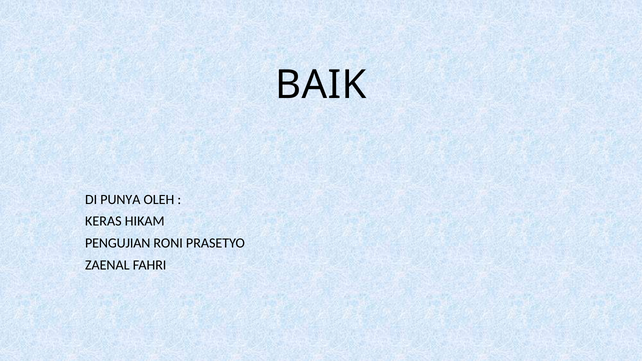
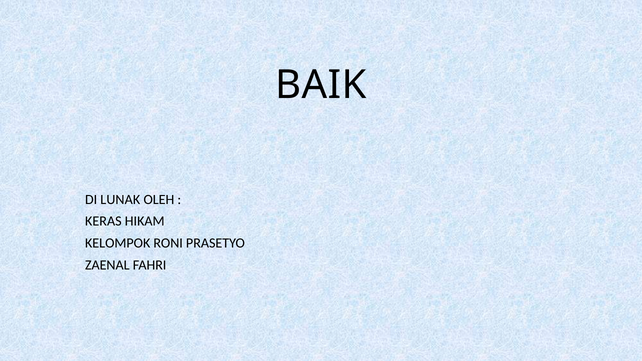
PUNYA: PUNYA -> LUNAK (120, 200)
PENGUJIAN: PENGUJIAN -> KELOMPOK (118, 243)
